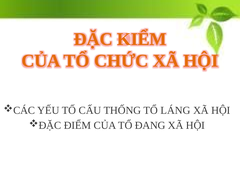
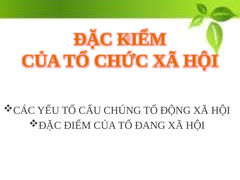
THỐNG: THỐNG -> CHÚNG (122, 110)
LÁNG: LÁNG -> ĐỘNG (176, 110)
